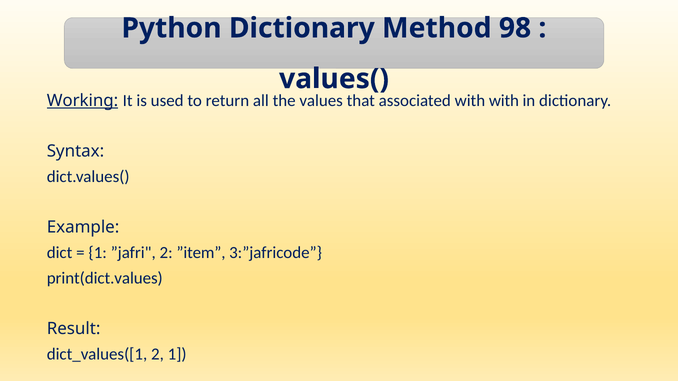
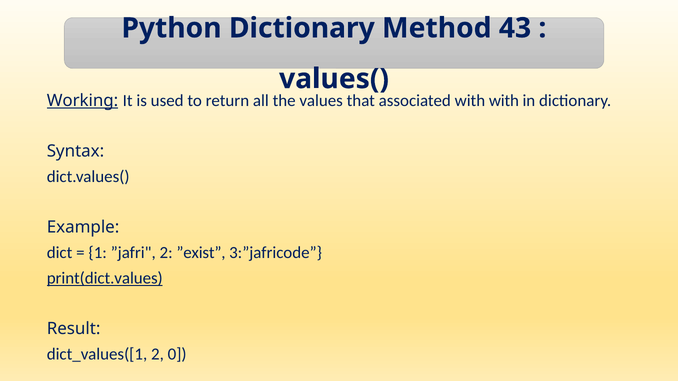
98: 98 -> 43 (515, 28)
”item: ”item -> ”exist (201, 253)
print(dict.values underline: none -> present (105, 278)
2 1: 1 -> 0 (177, 354)
